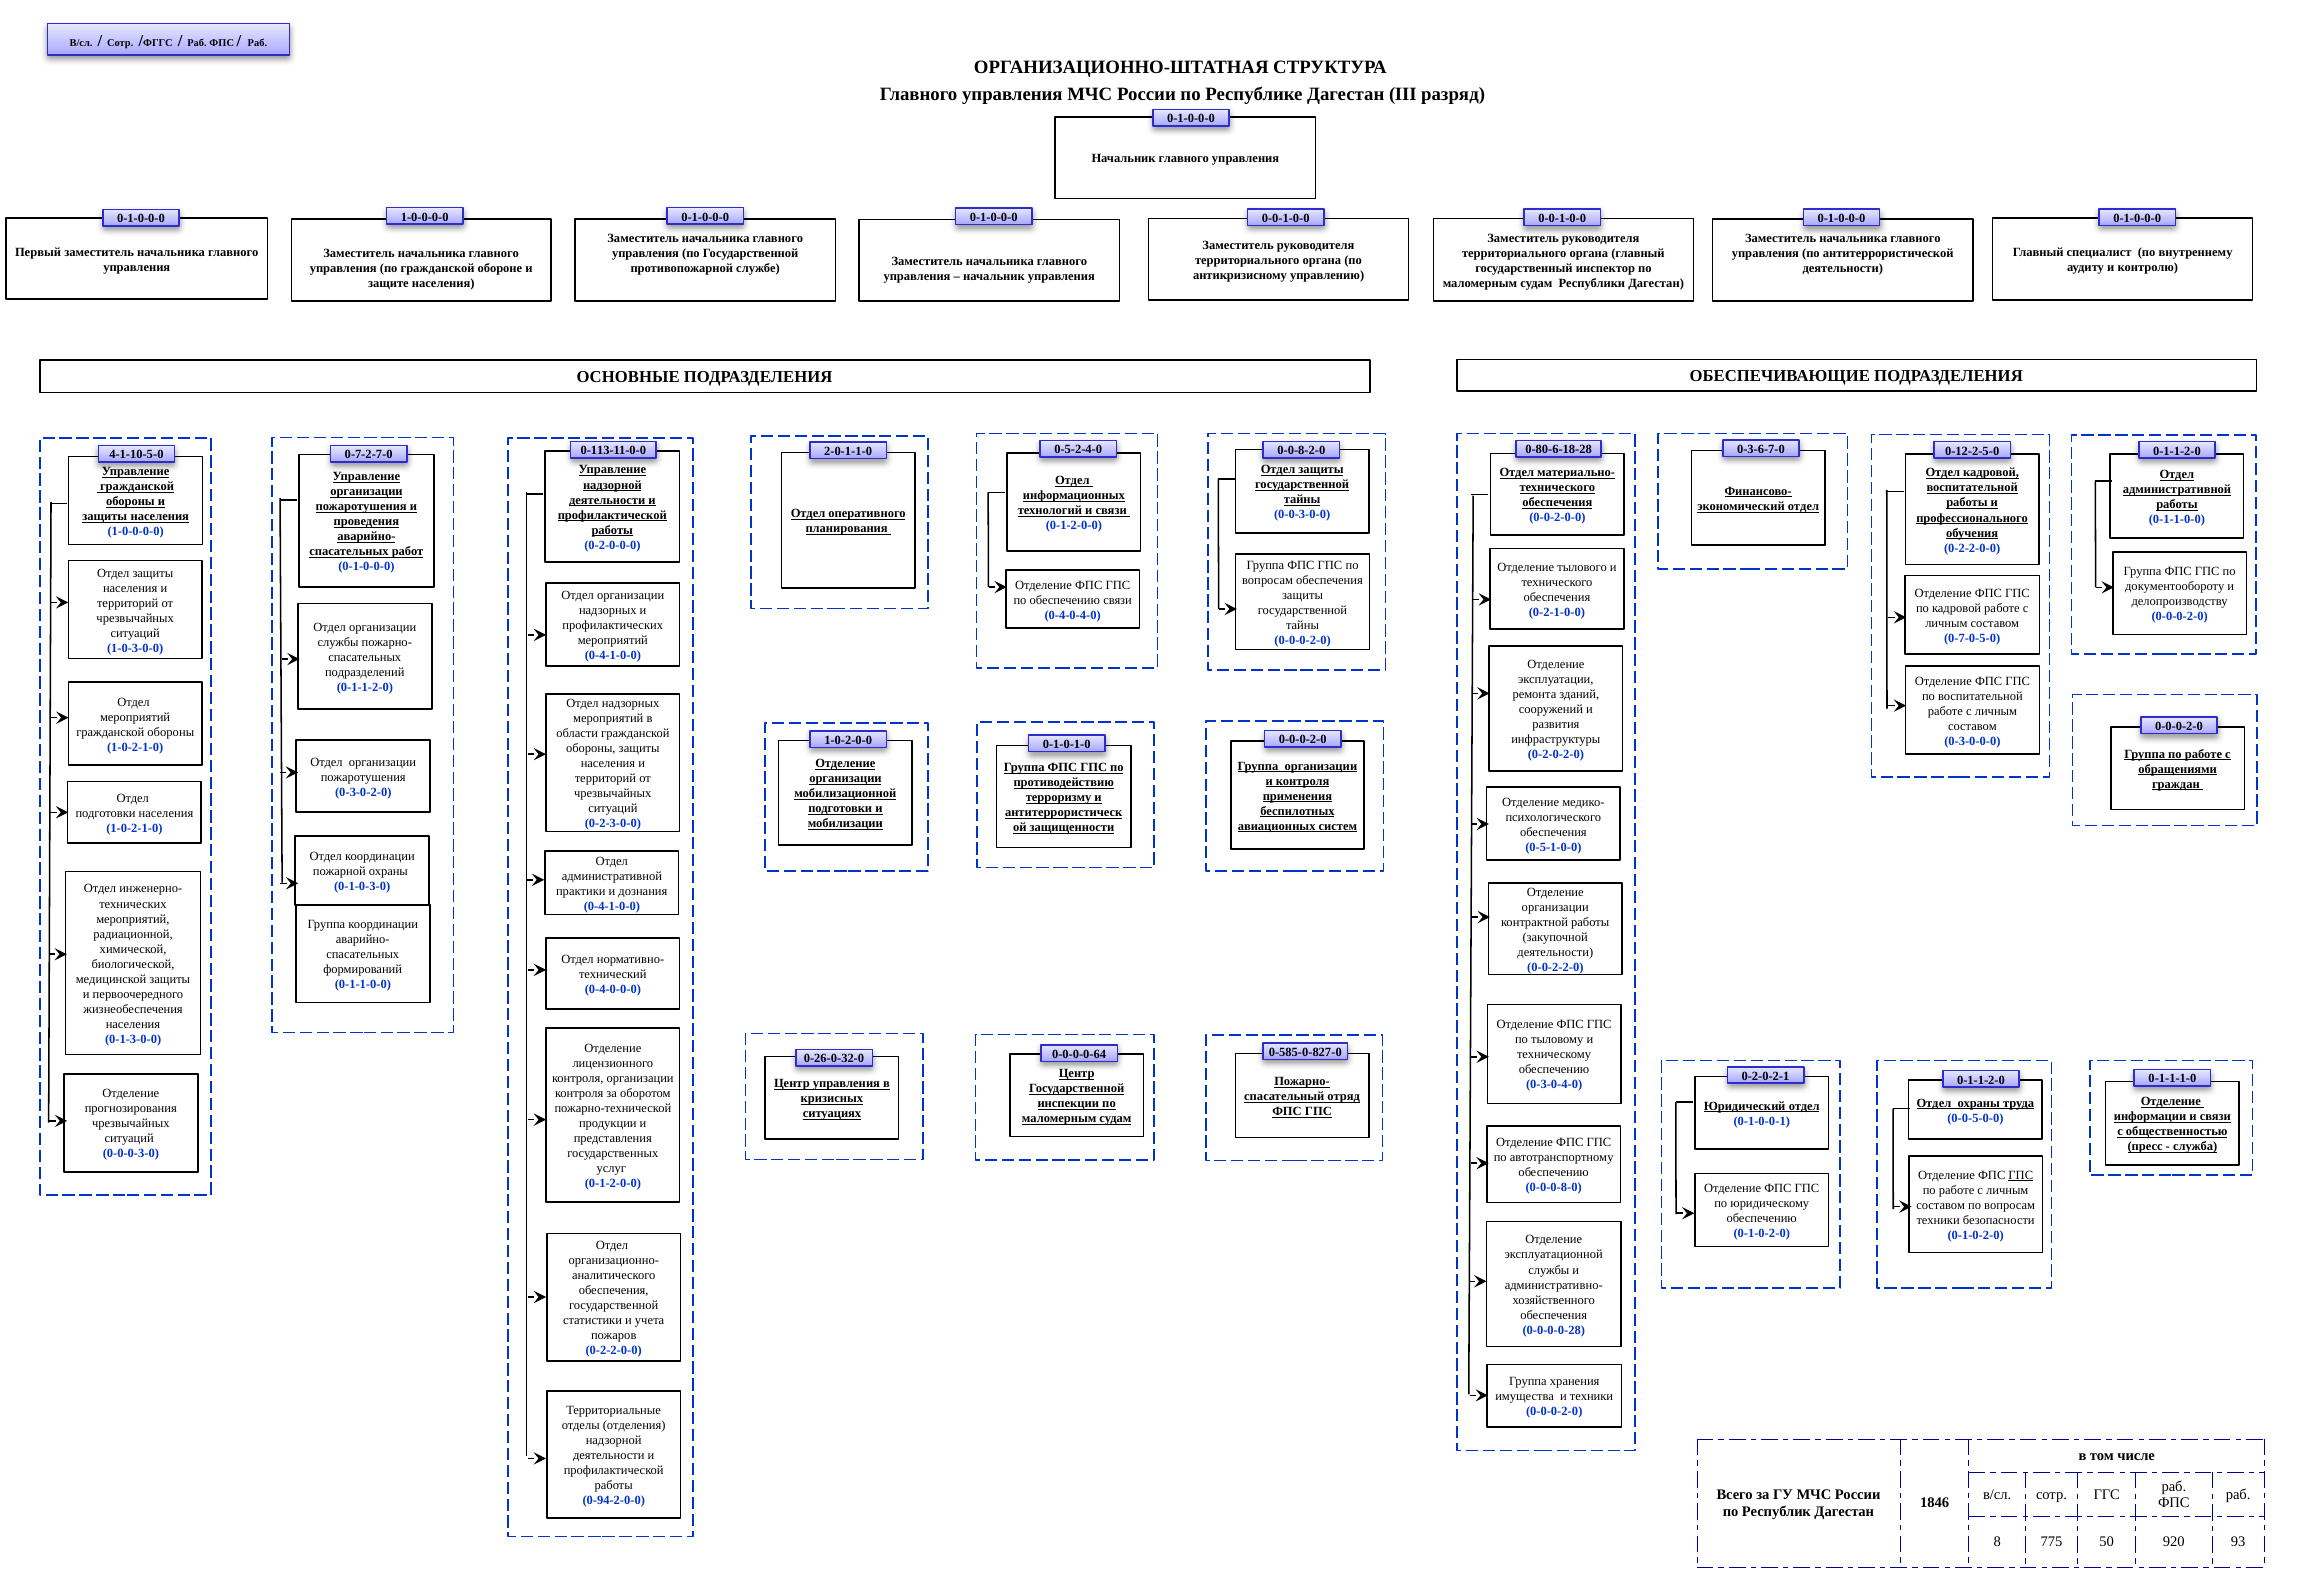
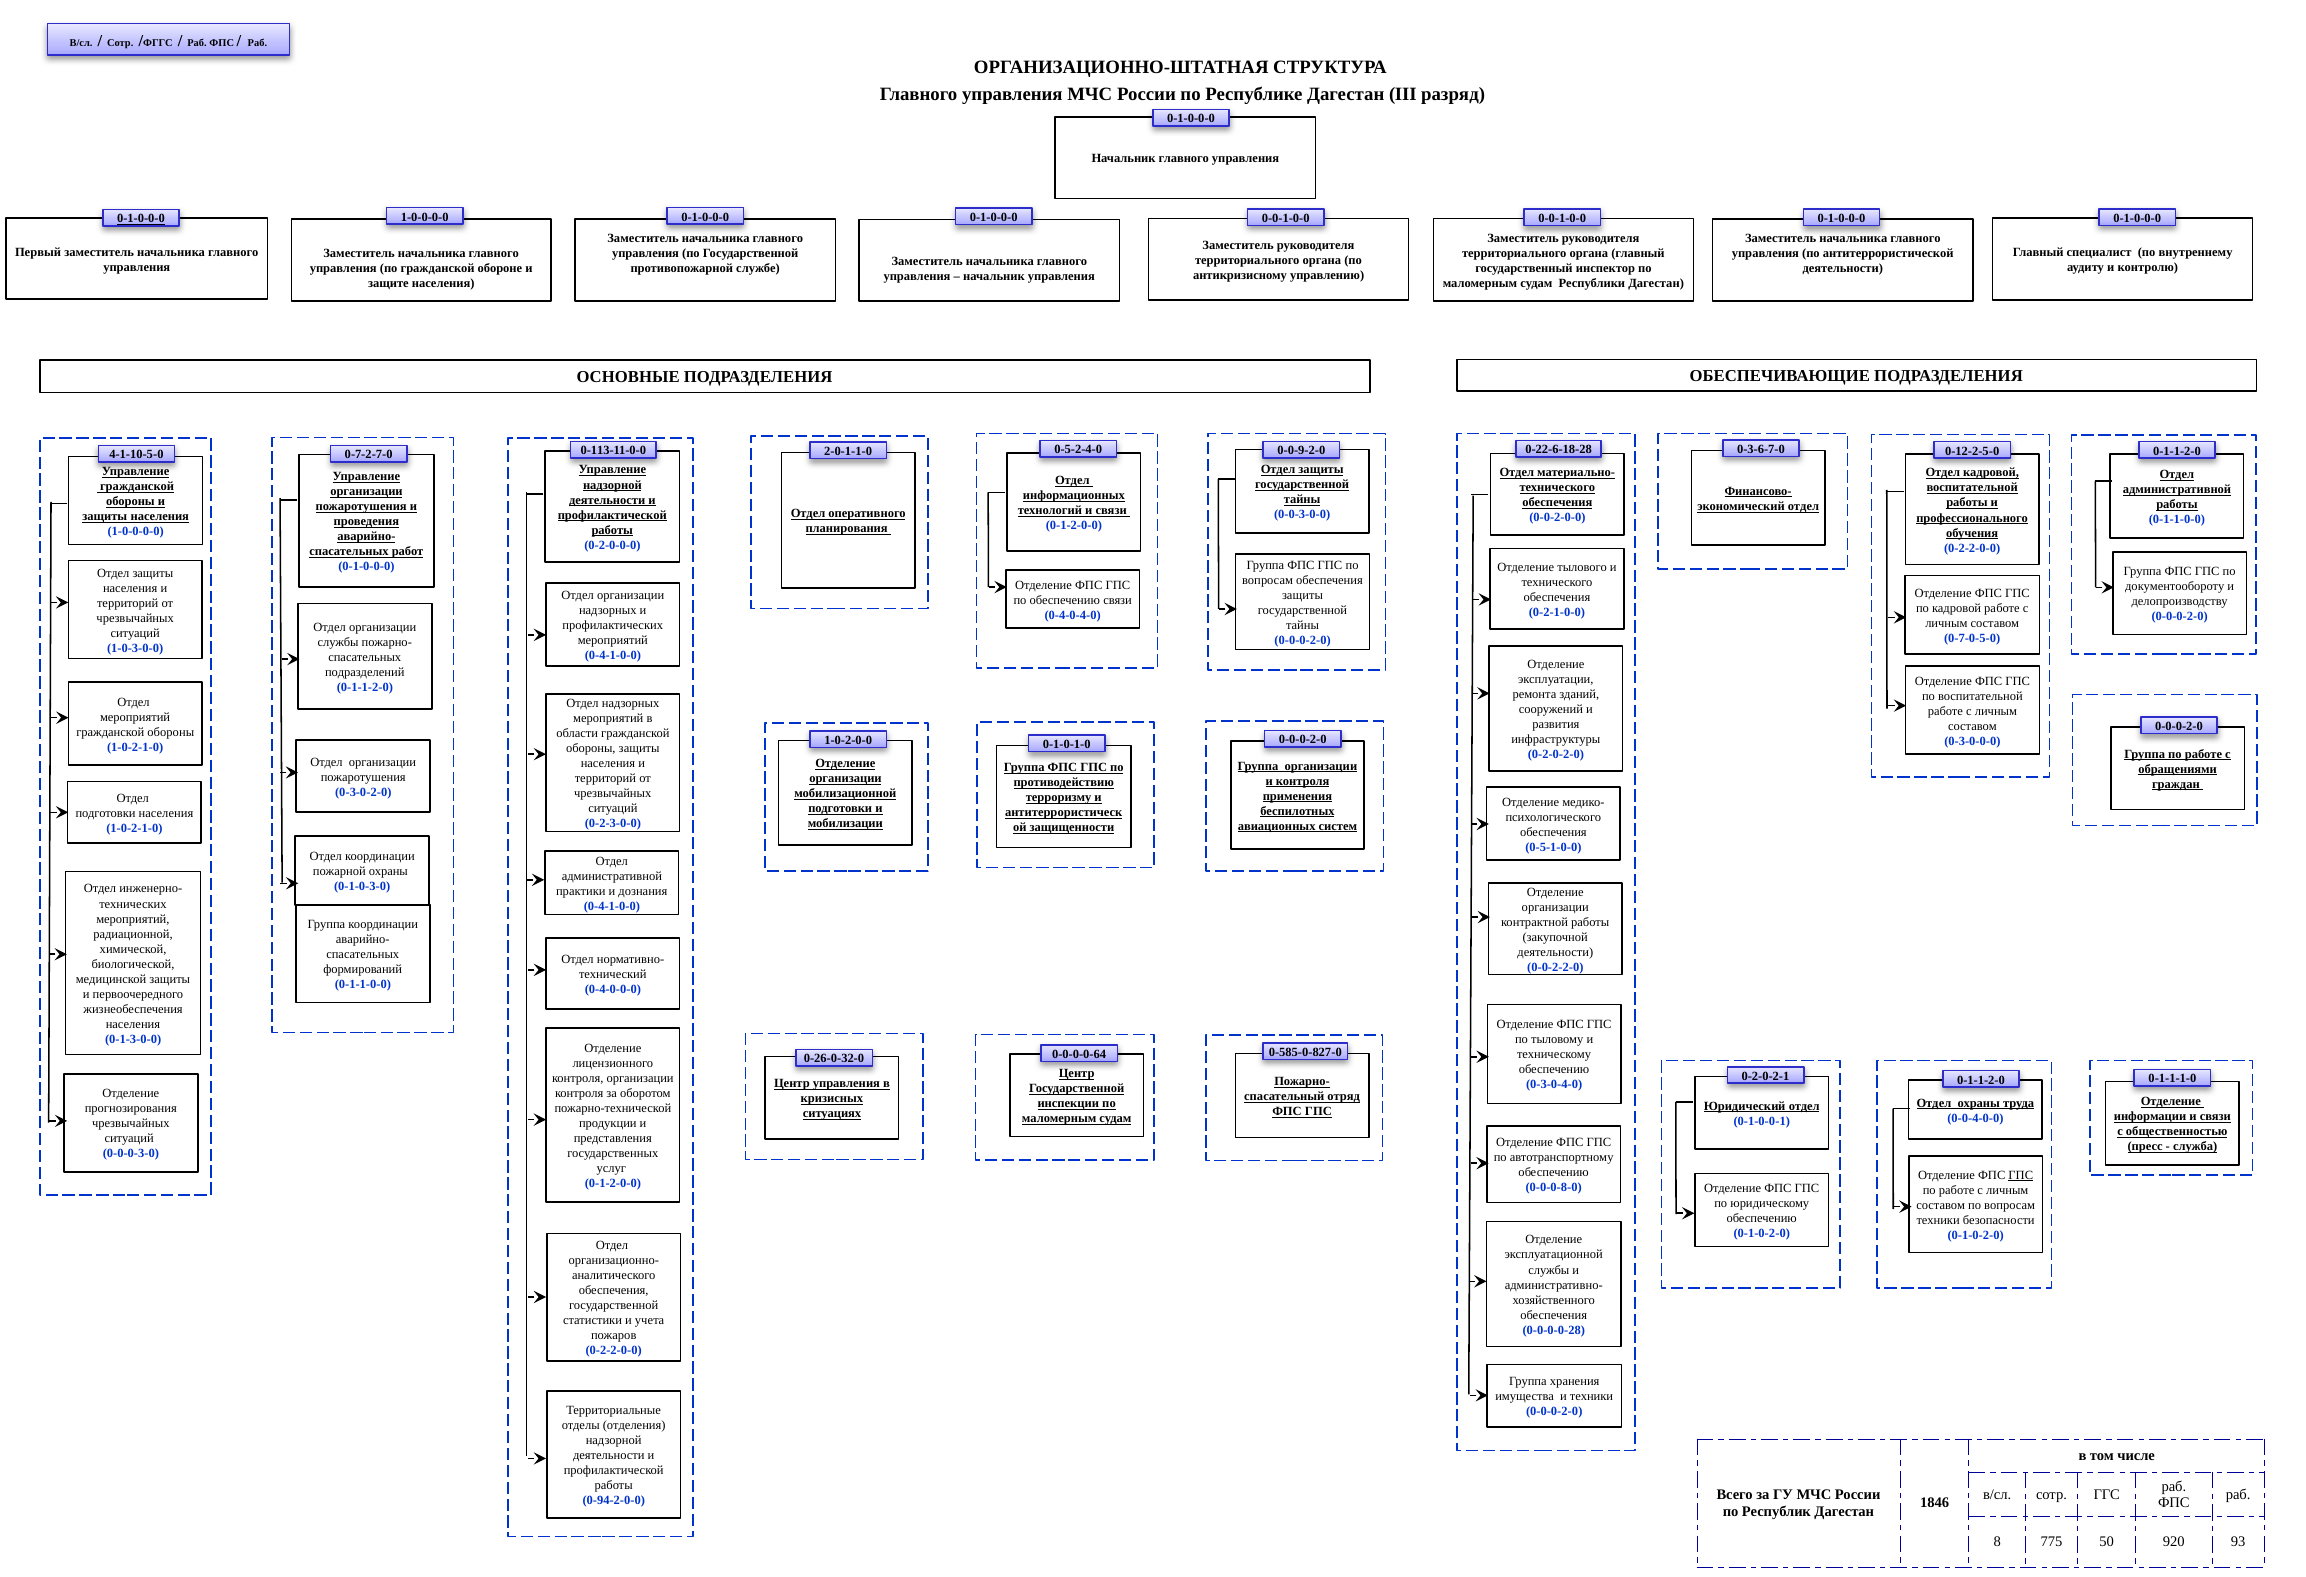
0-1-0-0-0 underline: none -> present (141, 219)
0-80-6-18-28: 0-80-6-18-28 -> 0-22-6-18-28 (1559, 449)
0-0-8-2-0: 0-0-8-2-0 -> 0-0-9-2-0 (1301, 450)
0-0-5-0-0: 0-0-5-0-0 -> 0-0-4-0-0 (1975, 1118)
